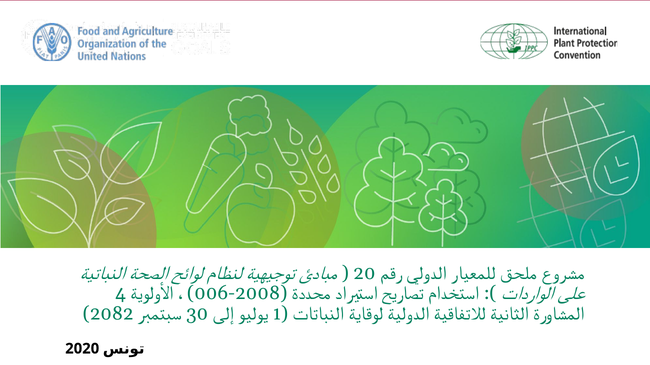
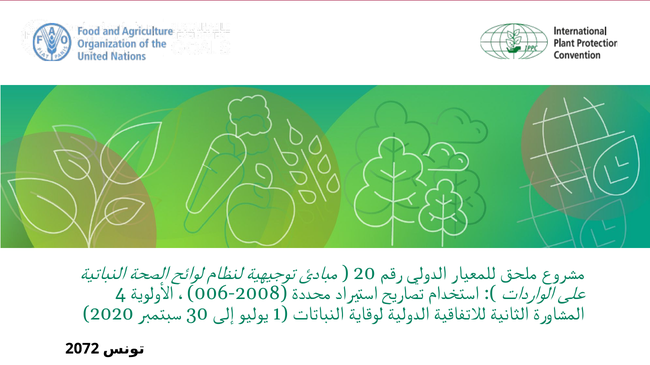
2082: 2082 -> 2020 (112, 314)
2020: 2020 -> 2072 (82, 349)
